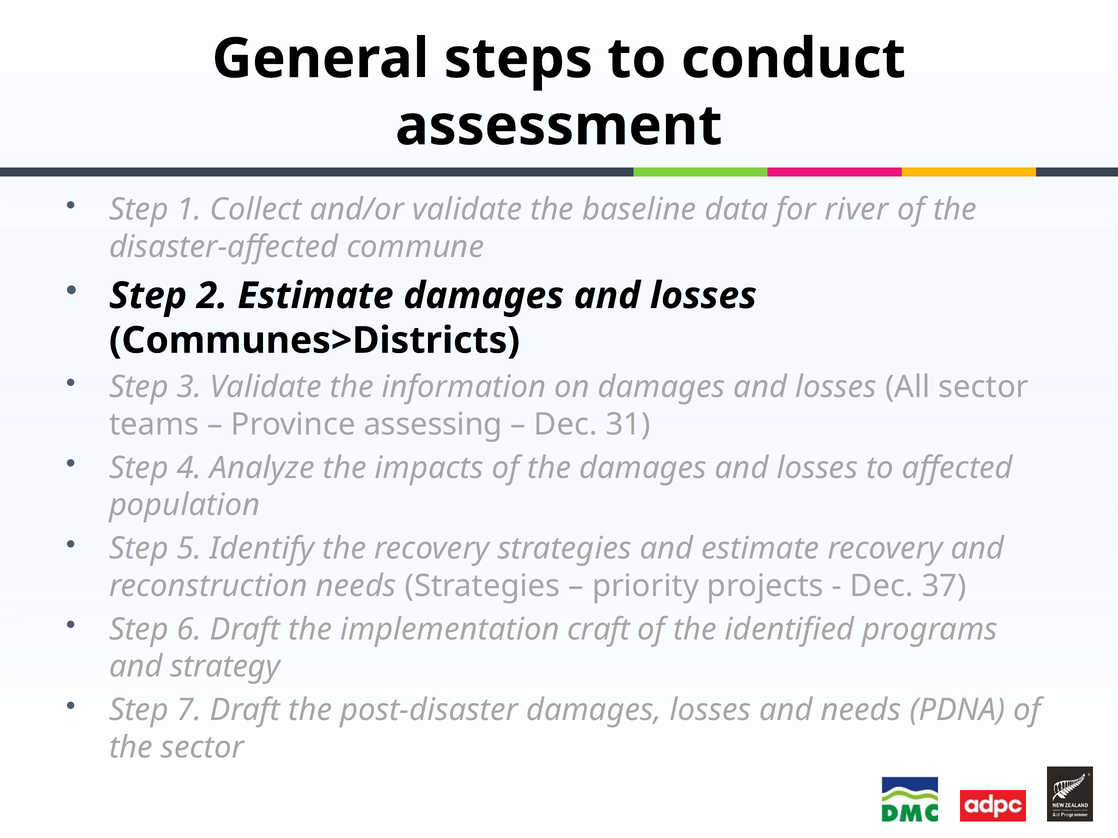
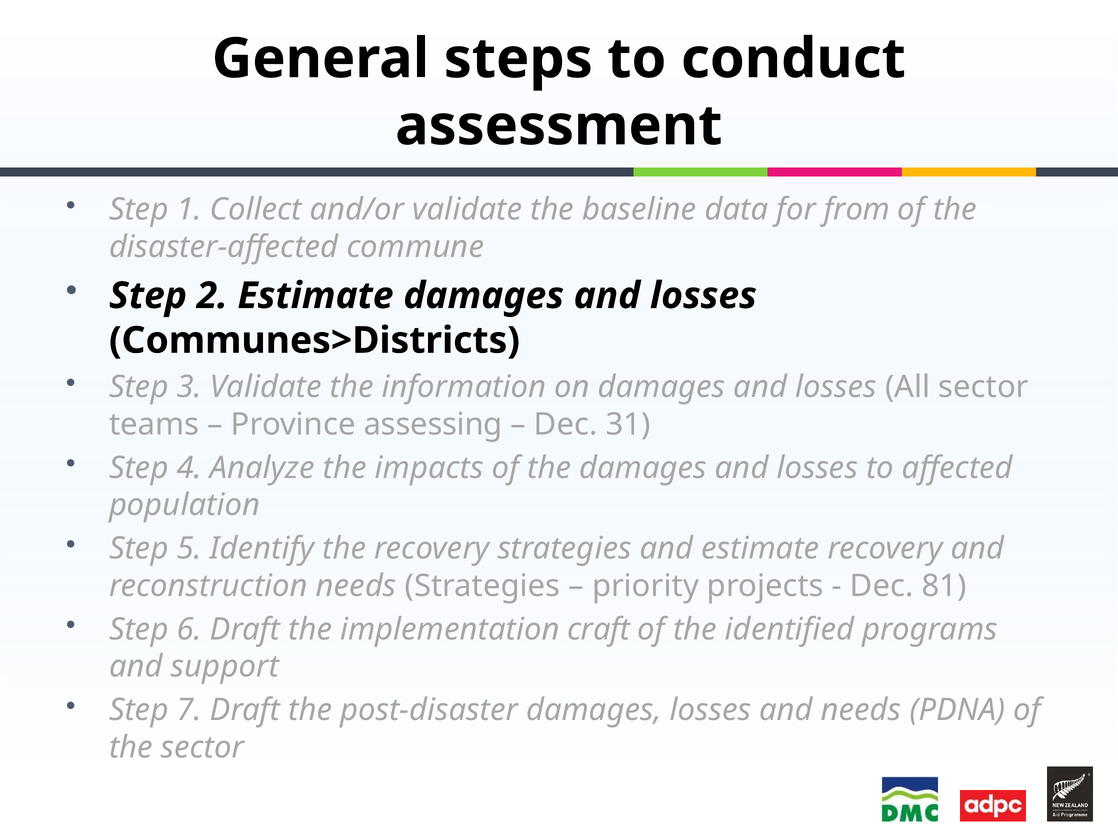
river: river -> from (857, 210)
37: 37 -> 81 (944, 586)
strategy: strategy -> support (225, 667)
